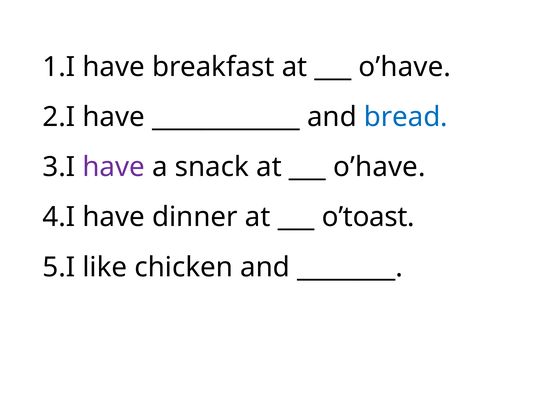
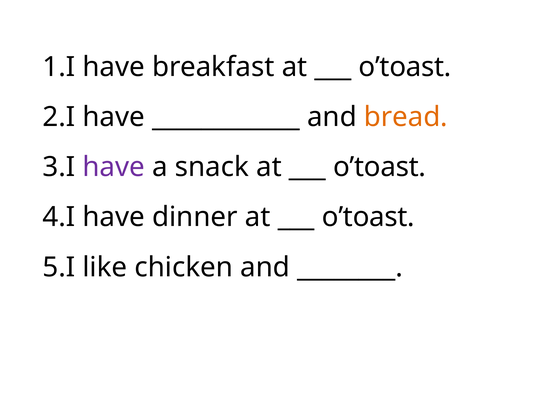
o’have: o’have -> o’toast (405, 67)
bread colour: blue -> orange (406, 117)
o’have: o’have -> o’toast (380, 167)
